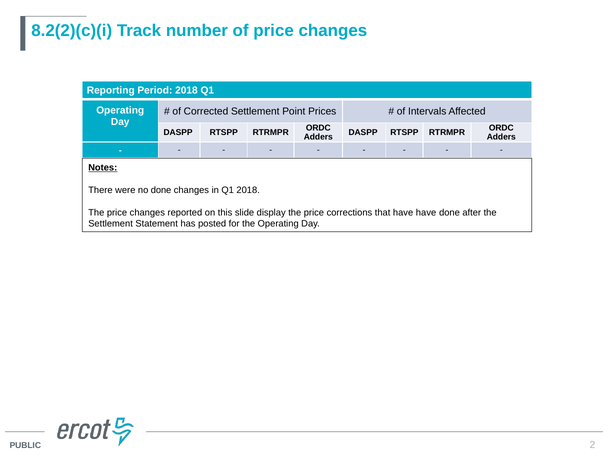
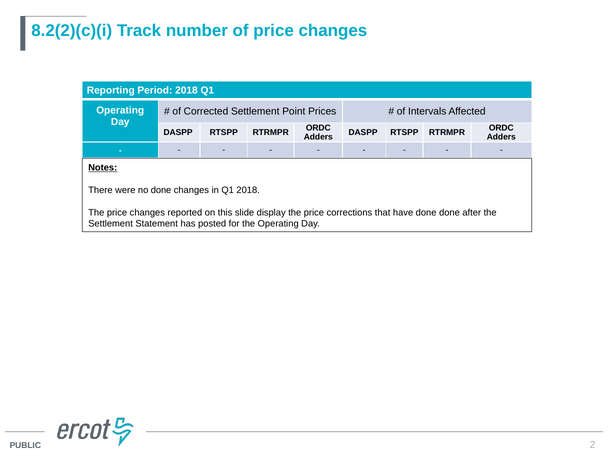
have have: have -> done (426, 212)
